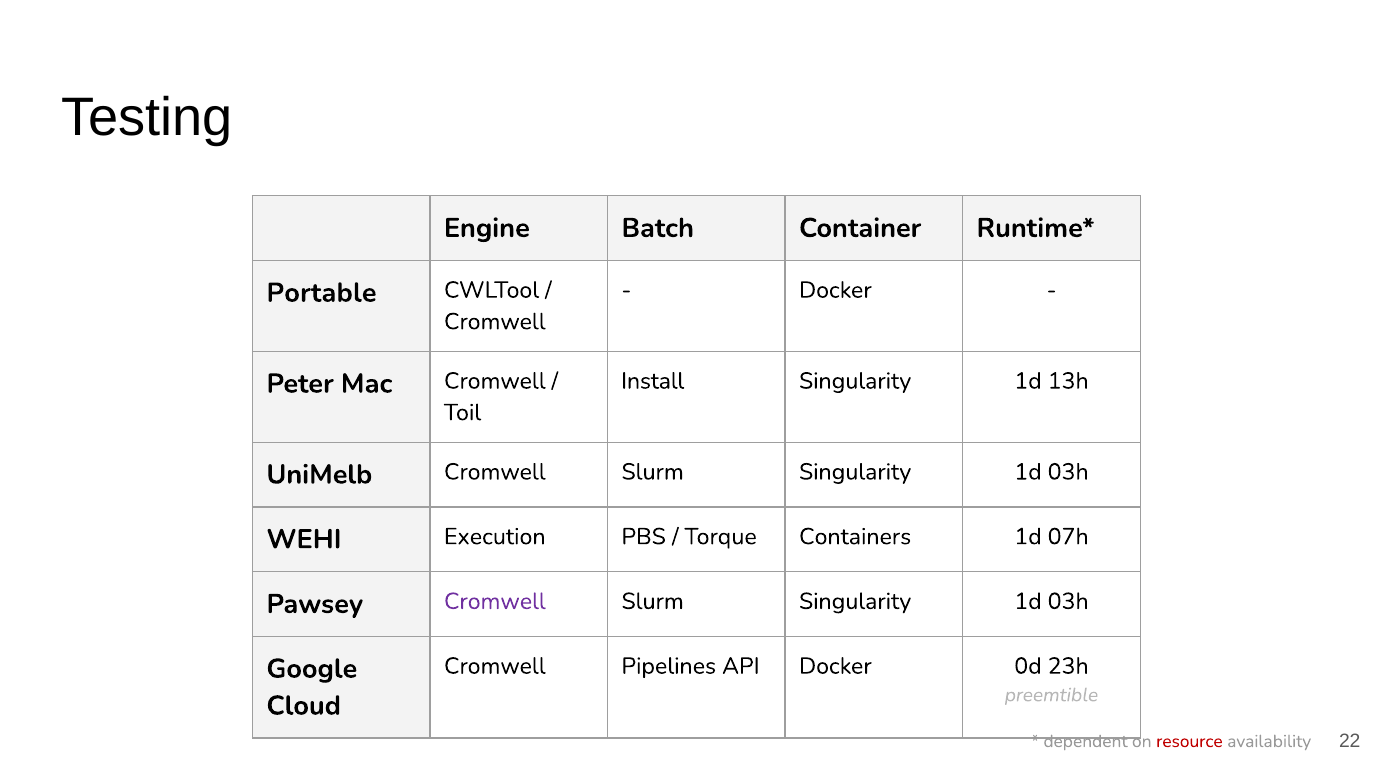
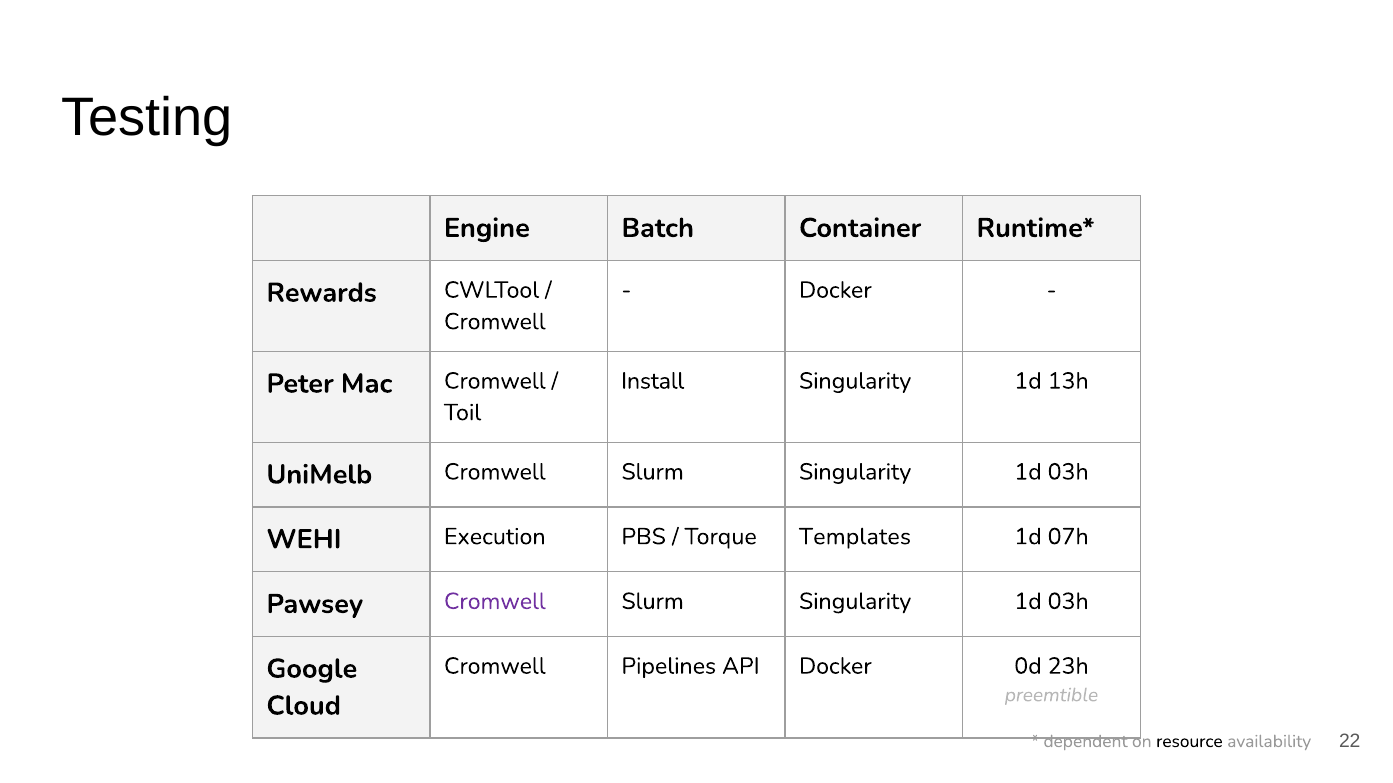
Portable: Portable -> Rewards (322, 293)
Containers: Containers -> Templates (855, 537)
resource colour: red -> black (1189, 742)
